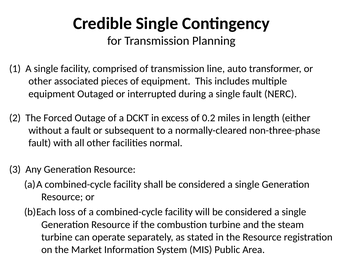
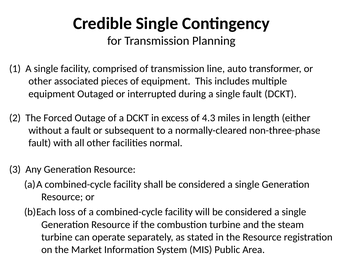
fault NERC: NERC -> DCKT (281, 94)
0.2: 0.2 -> 4.3 (209, 118)
